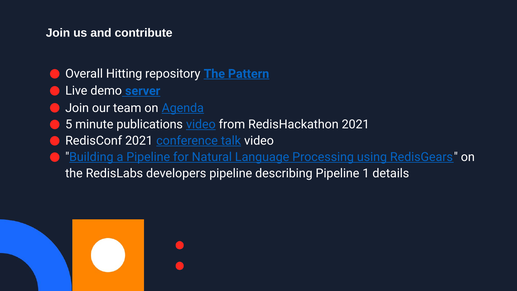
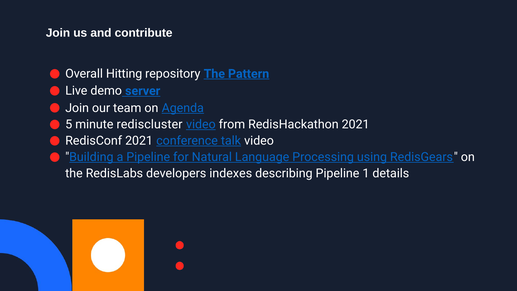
publications: publications -> rediscluster (150, 124)
developers pipeline: pipeline -> indexes (231, 173)
